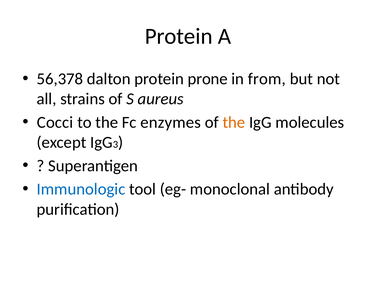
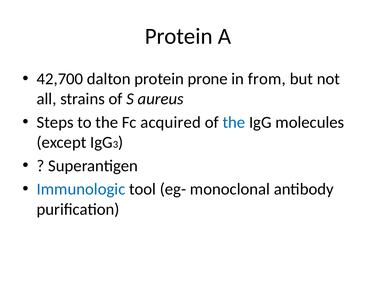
56,378: 56,378 -> 42,700 (60, 79)
Cocci: Cocci -> Steps (55, 122)
enzymes: enzymes -> acquired (171, 122)
the colour: orange -> blue (234, 122)
